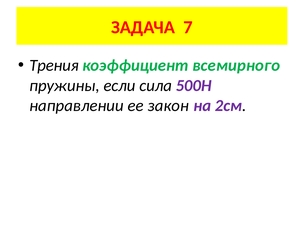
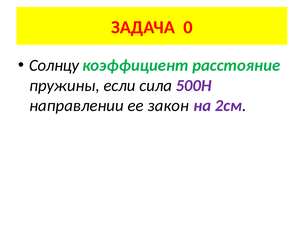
7: 7 -> 0 (188, 27)
Трения: Трения -> Солнцу (54, 65)
всемирного: всемирного -> расстояние (236, 65)
